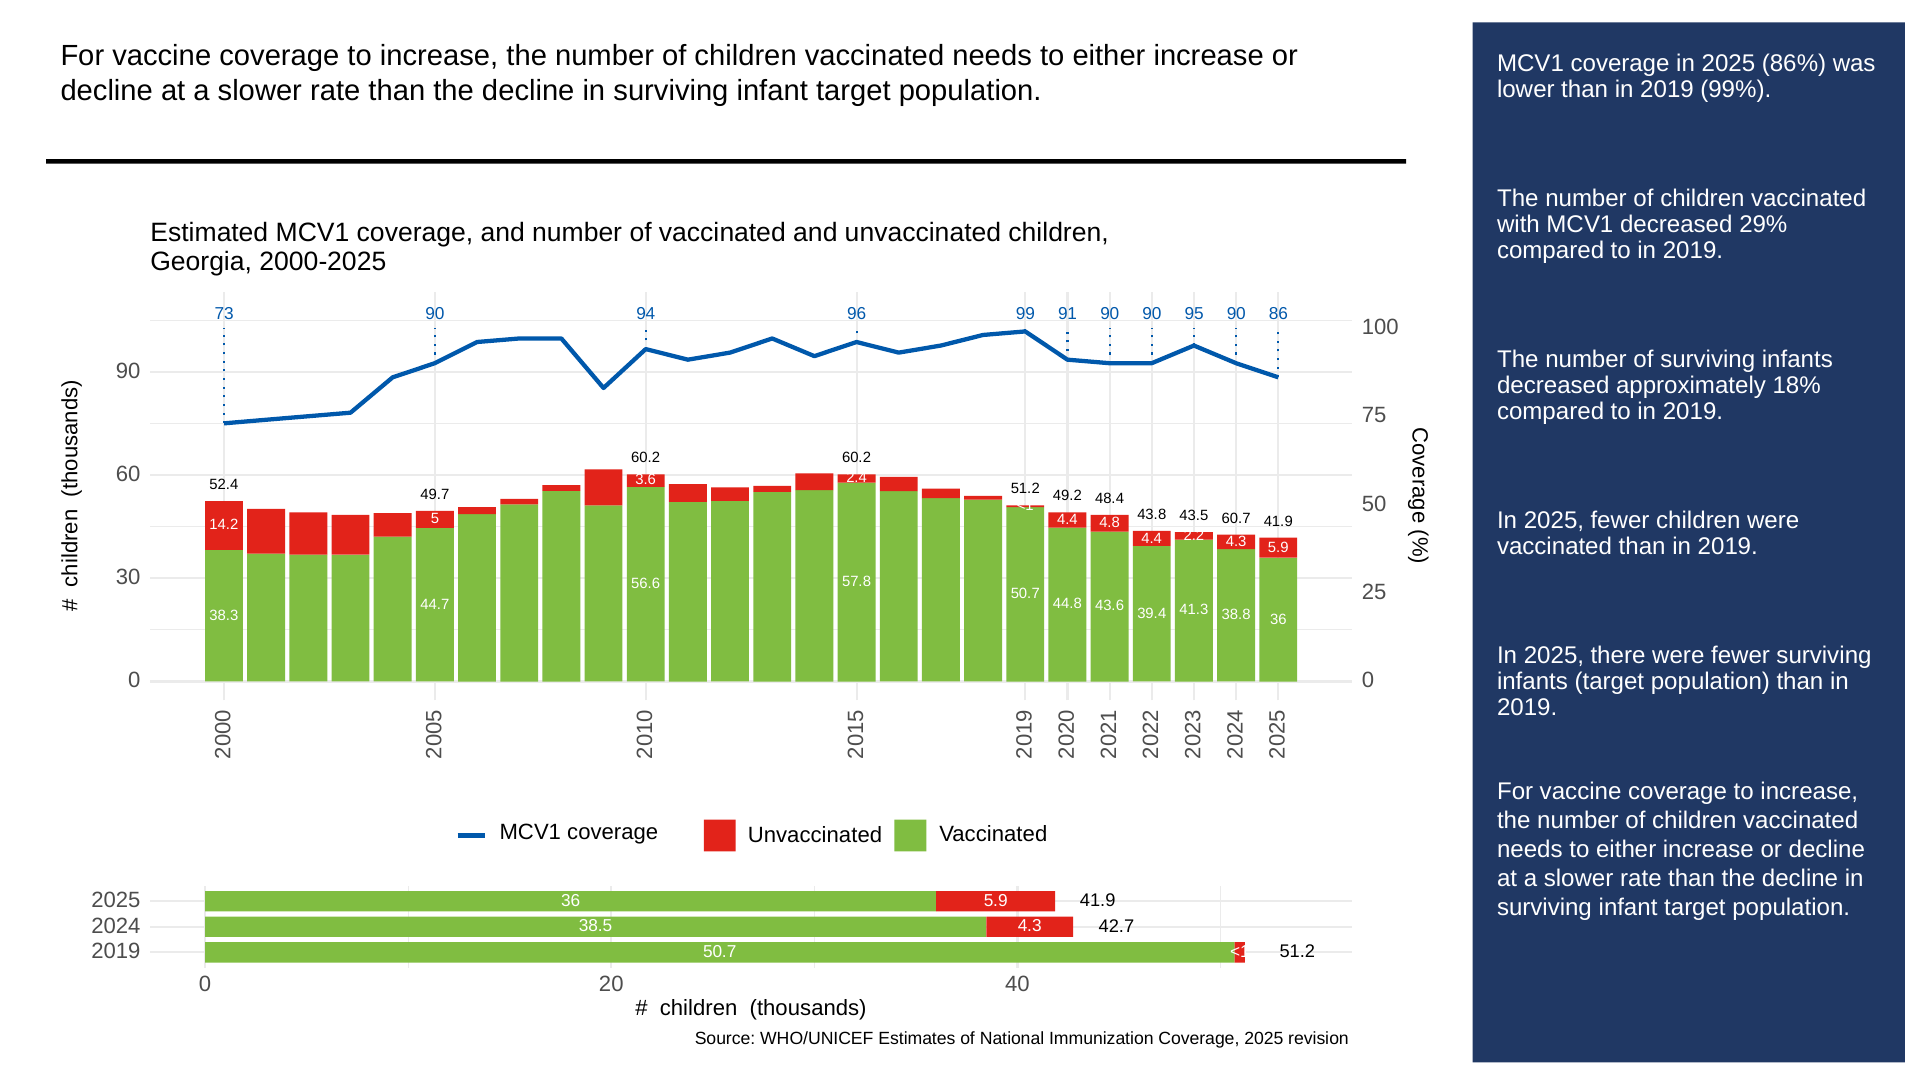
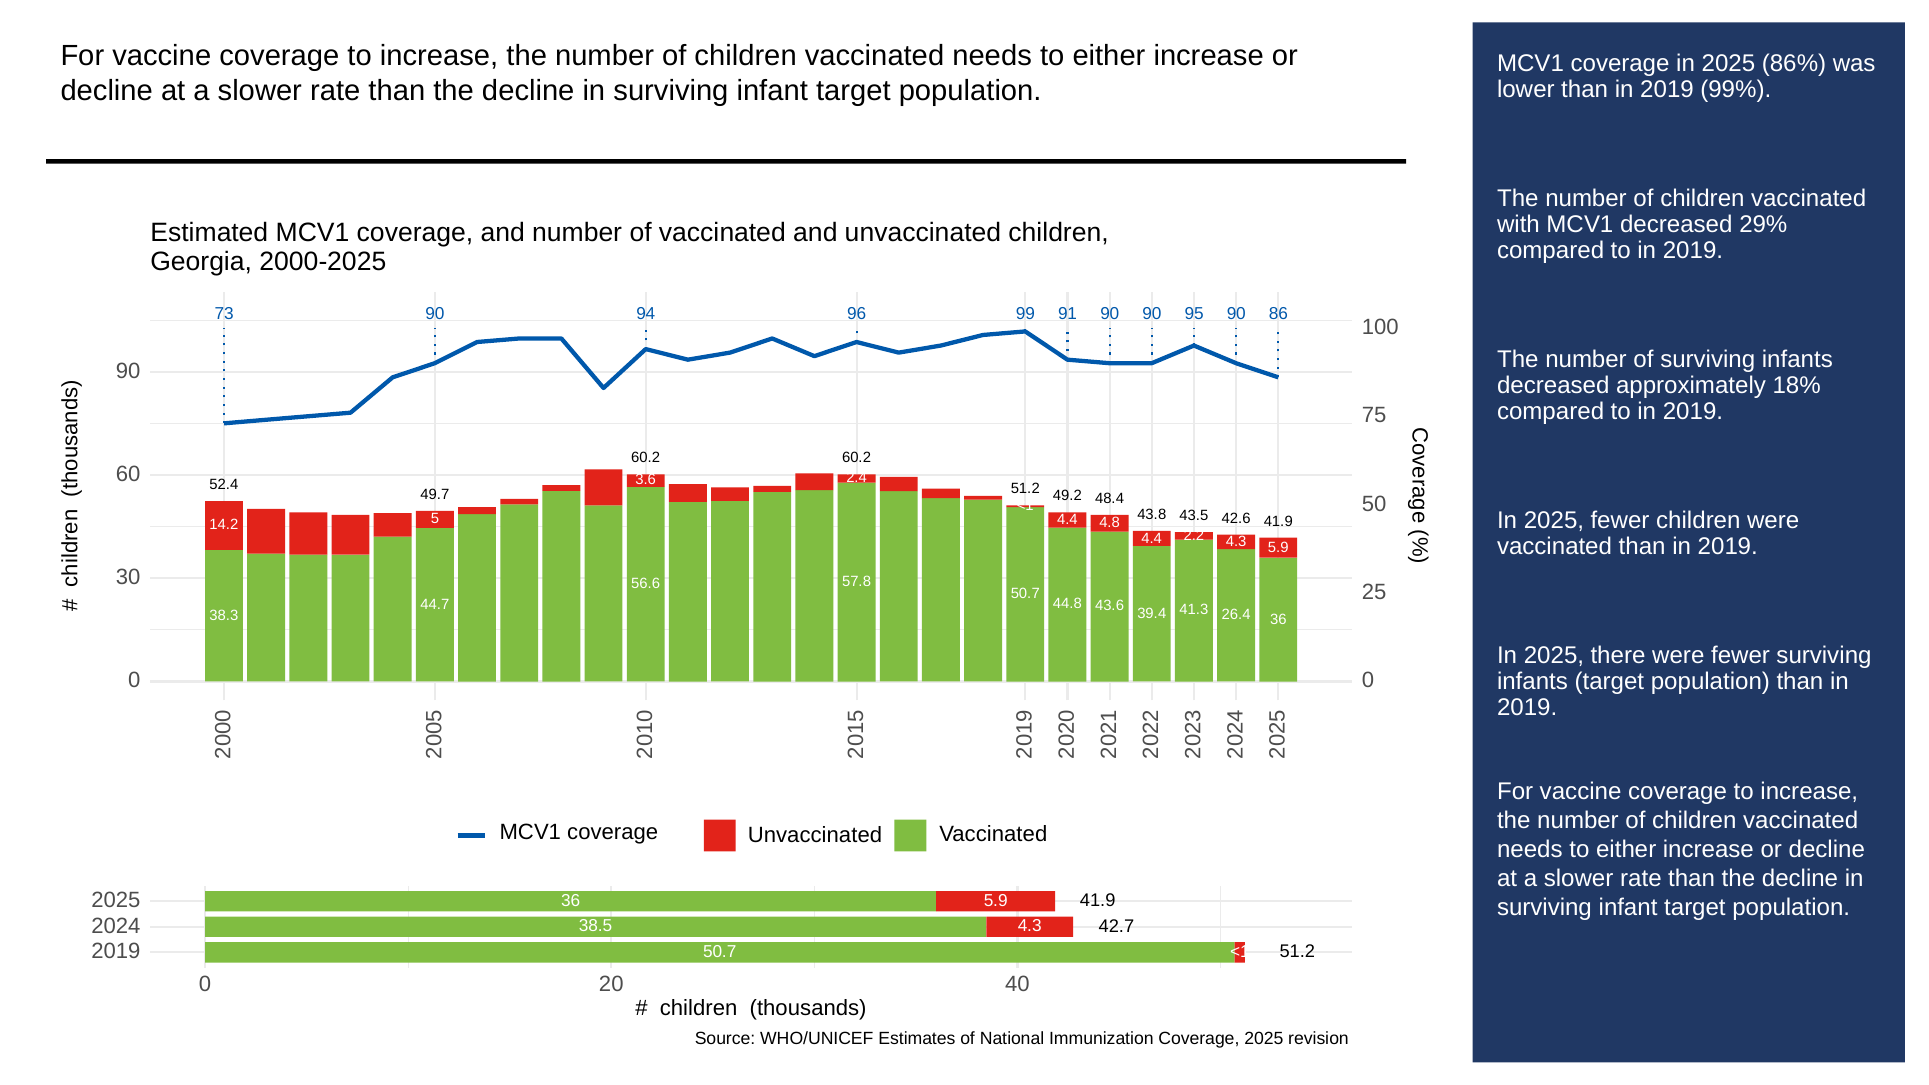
60.7: 60.7 -> 42.6 (1236, 518)
38.8: 38.8 -> 26.4 (1236, 615)
